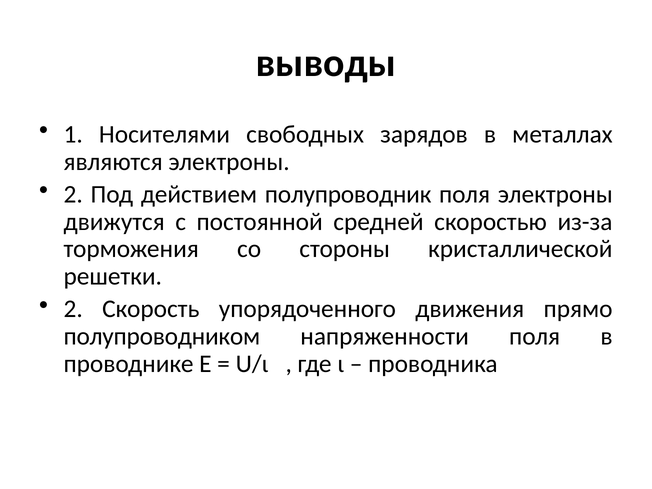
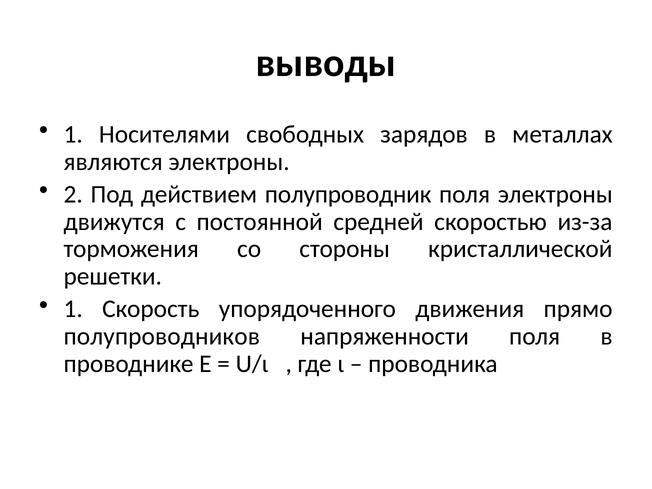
2: 2 -> 1 (73, 309)
полупроводником: полупроводником -> полупроводников (162, 336)
